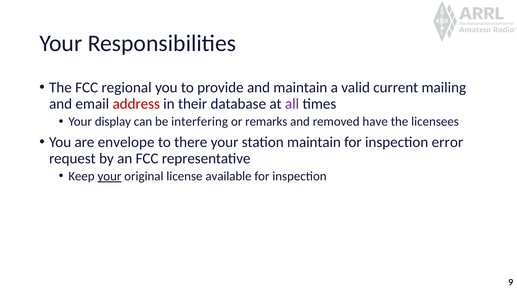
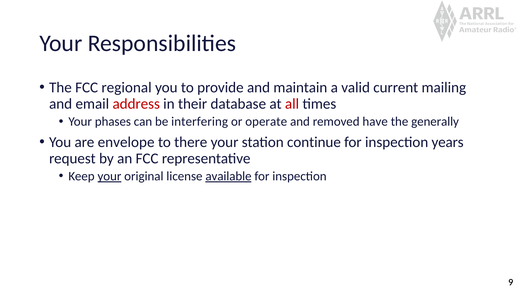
all colour: purple -> red (292, 104)
display: display -> phases (113, 122)
remarks: remarks -> operate (266, 122)
licensees: licensees -> generally (435, 122)
station maintain: maintain -> continue (314, 142)
error: error -> years (448, 142)
available underline: none -> present (228, 176)
